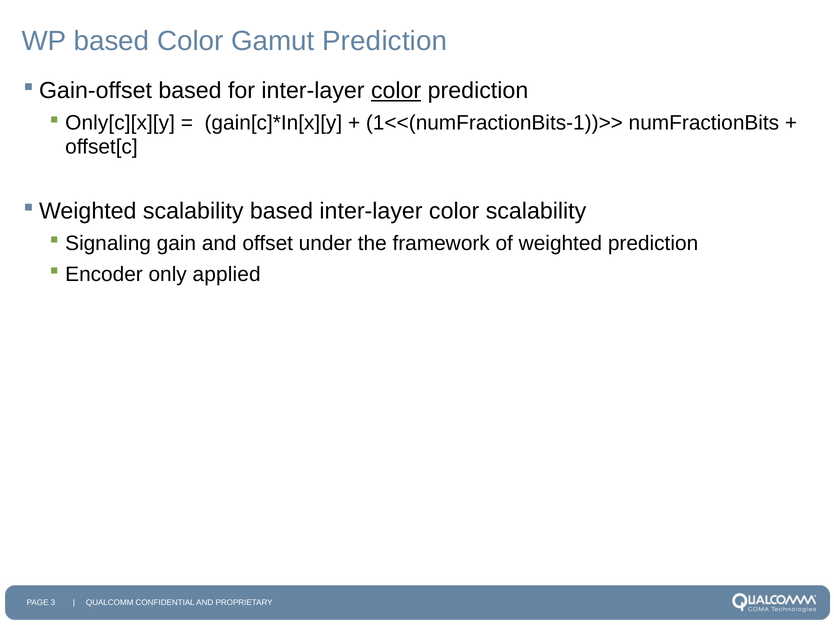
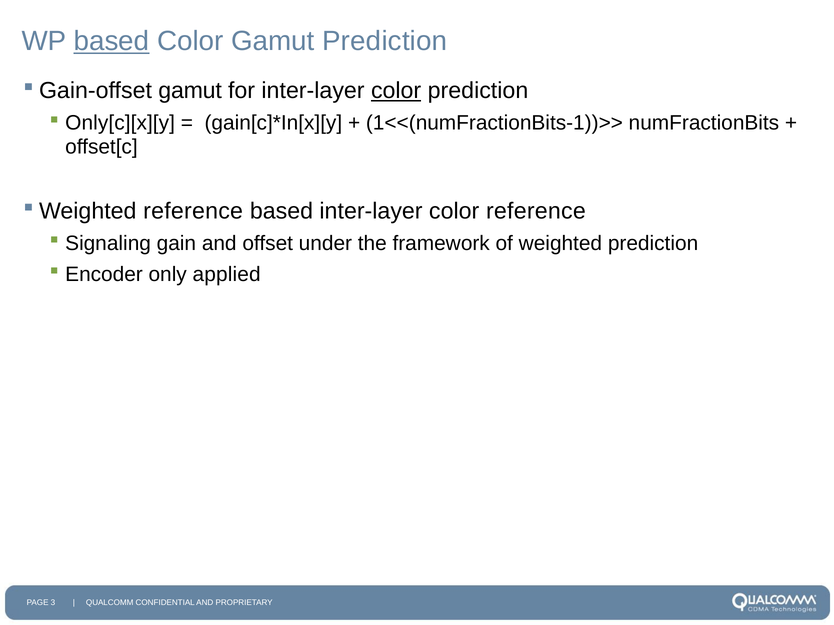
based underline: none -> present (111, 41)
based: based -> gamut (190, 91)
scalability: scalability -> reference (193, 211)
color scalability: scalability -> reference (536, 211)
